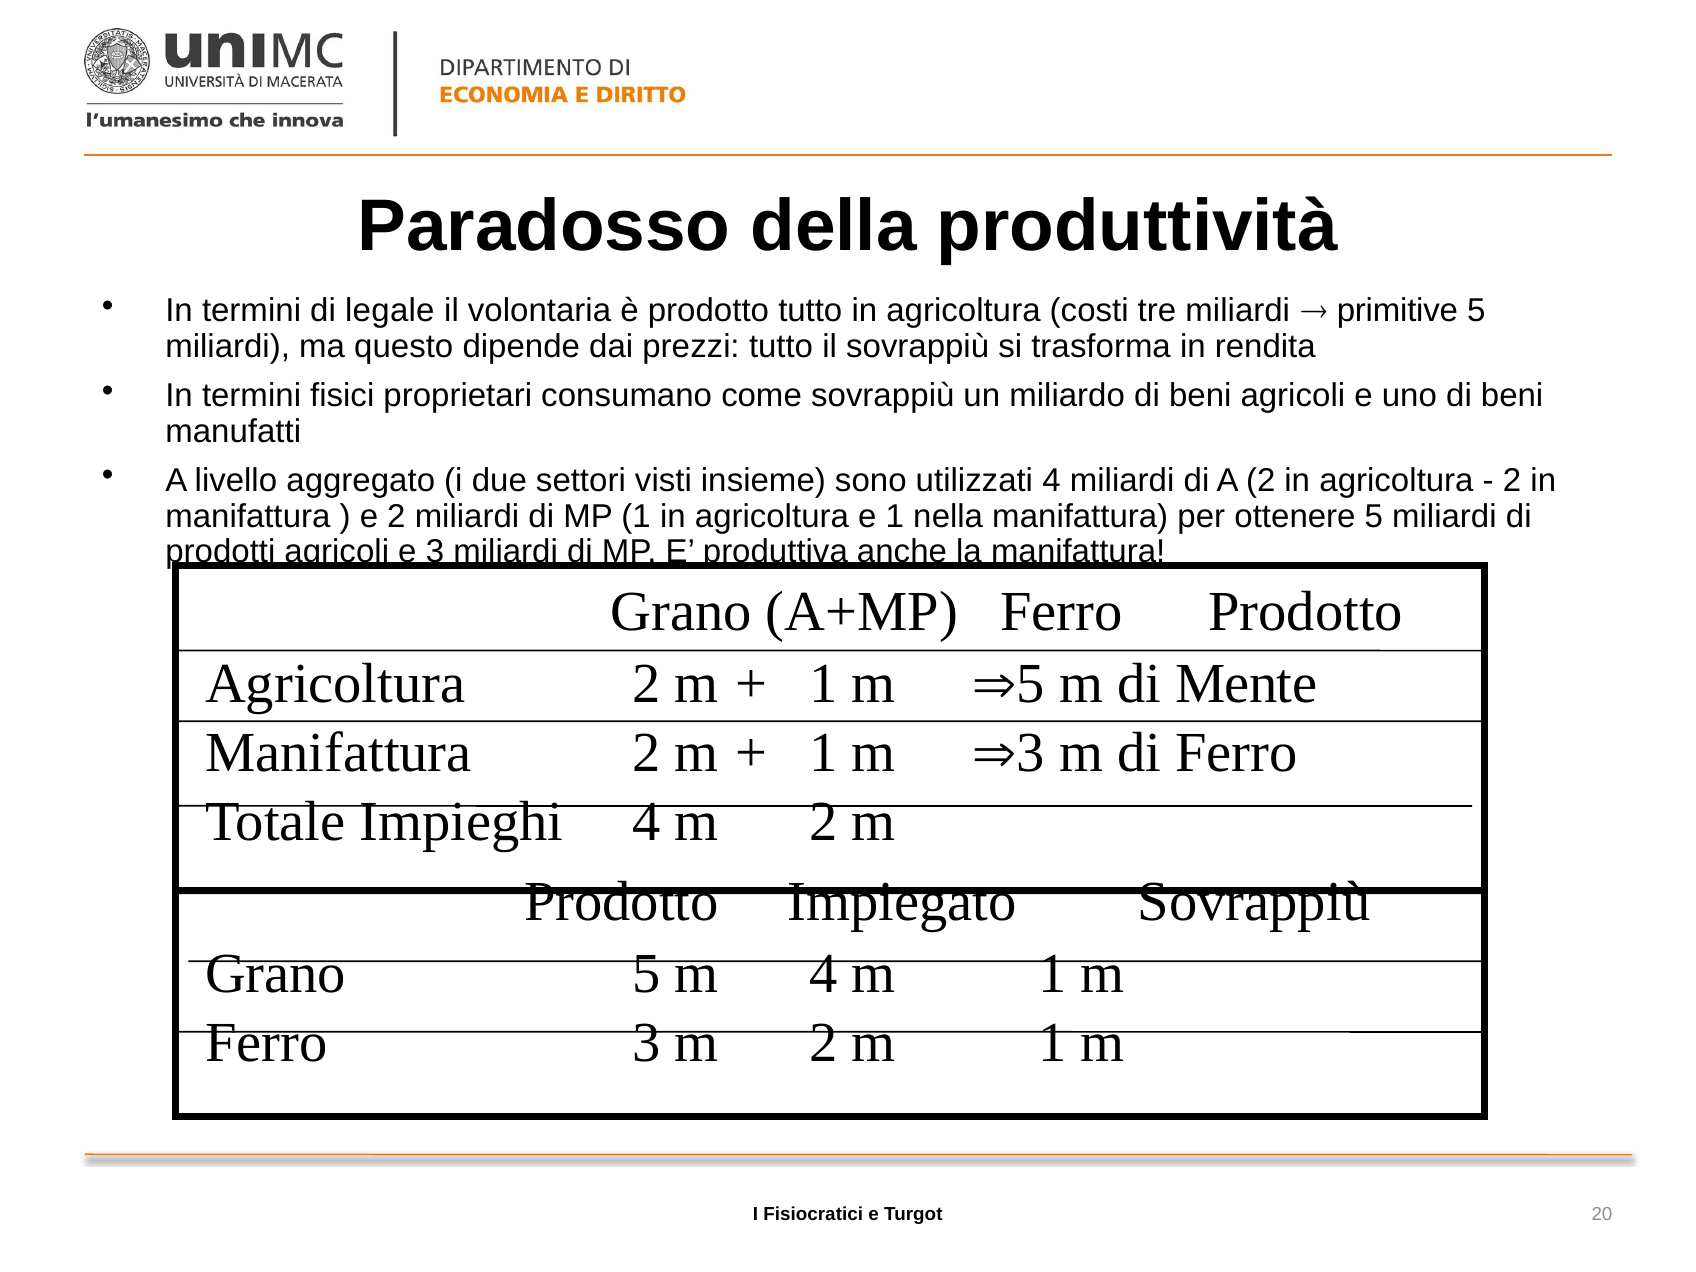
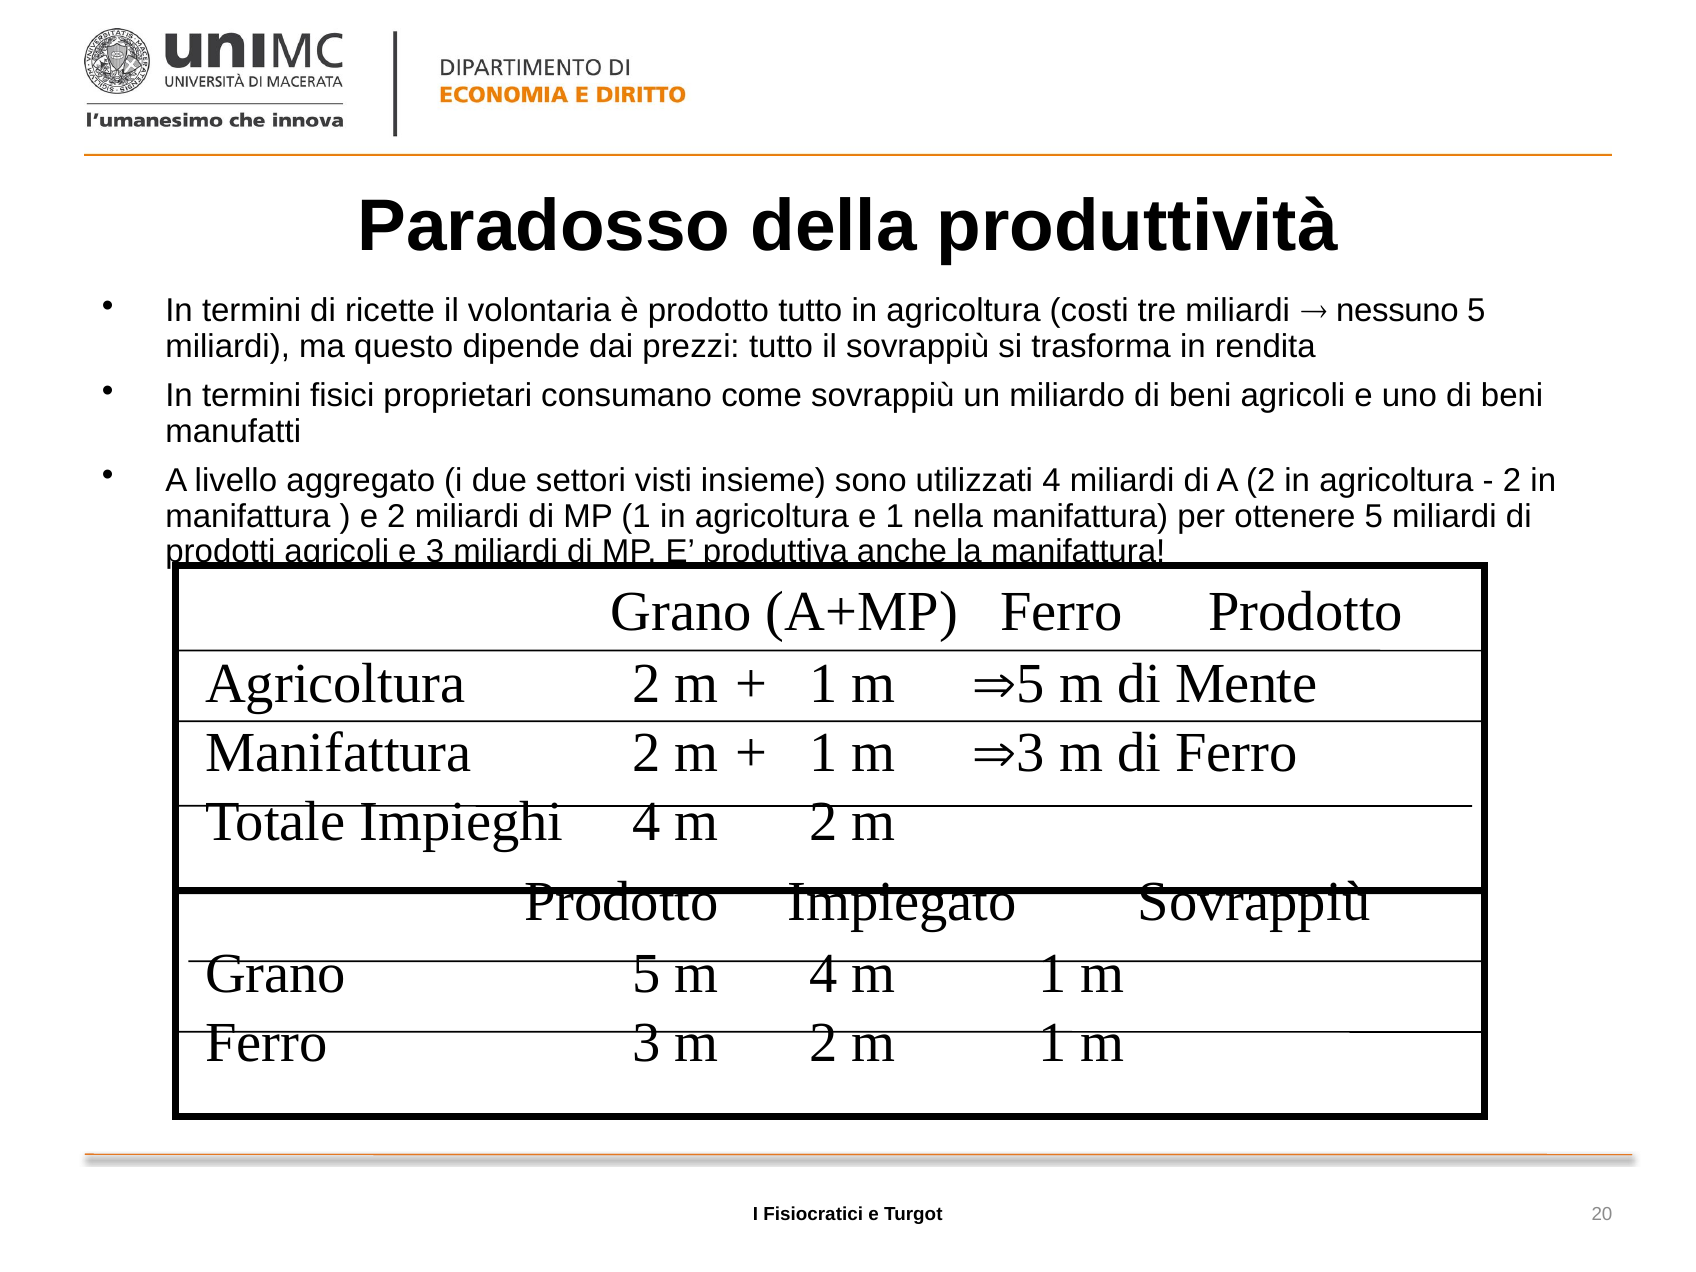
legale: legale -> ricette (390, 311)
primitive: primitive -> nessuno (1397, 311)
